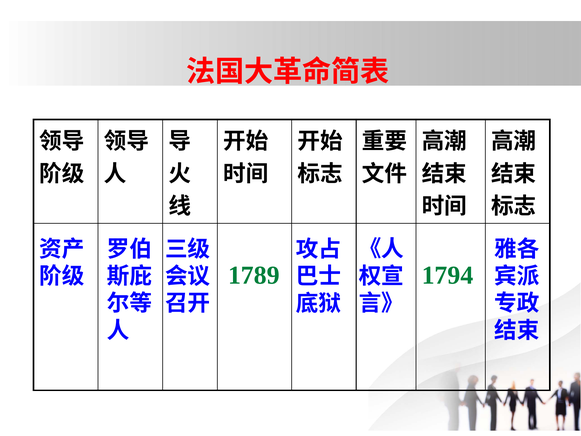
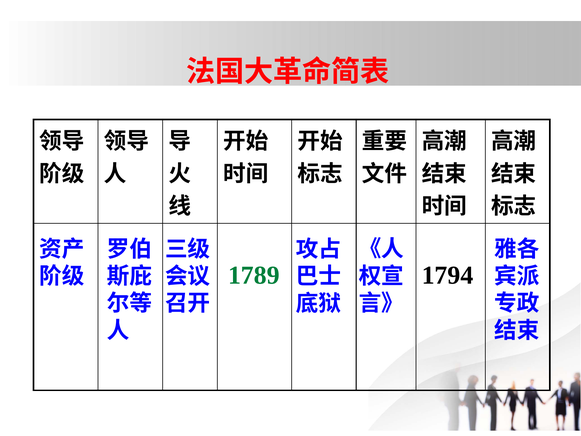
1794 colour: green -> black (448, 275)
